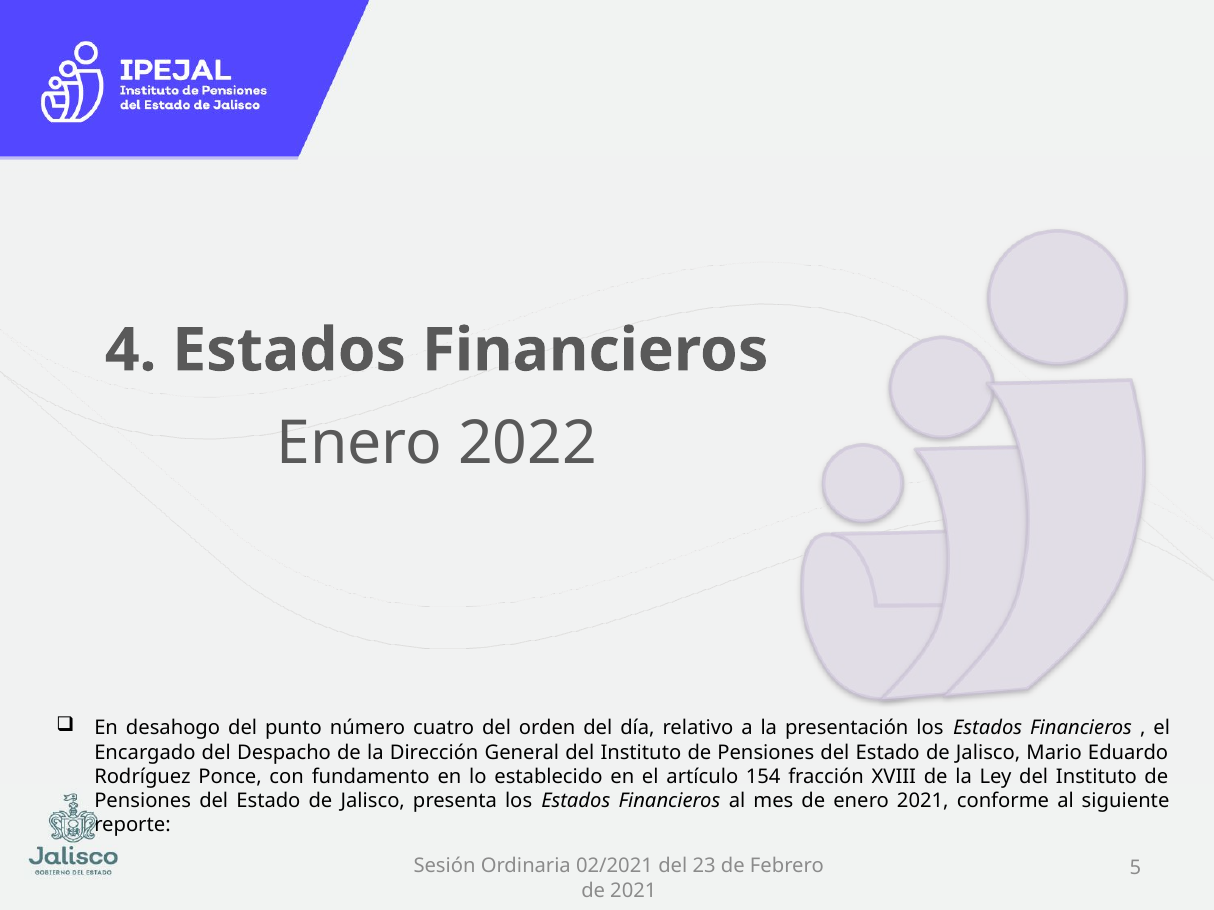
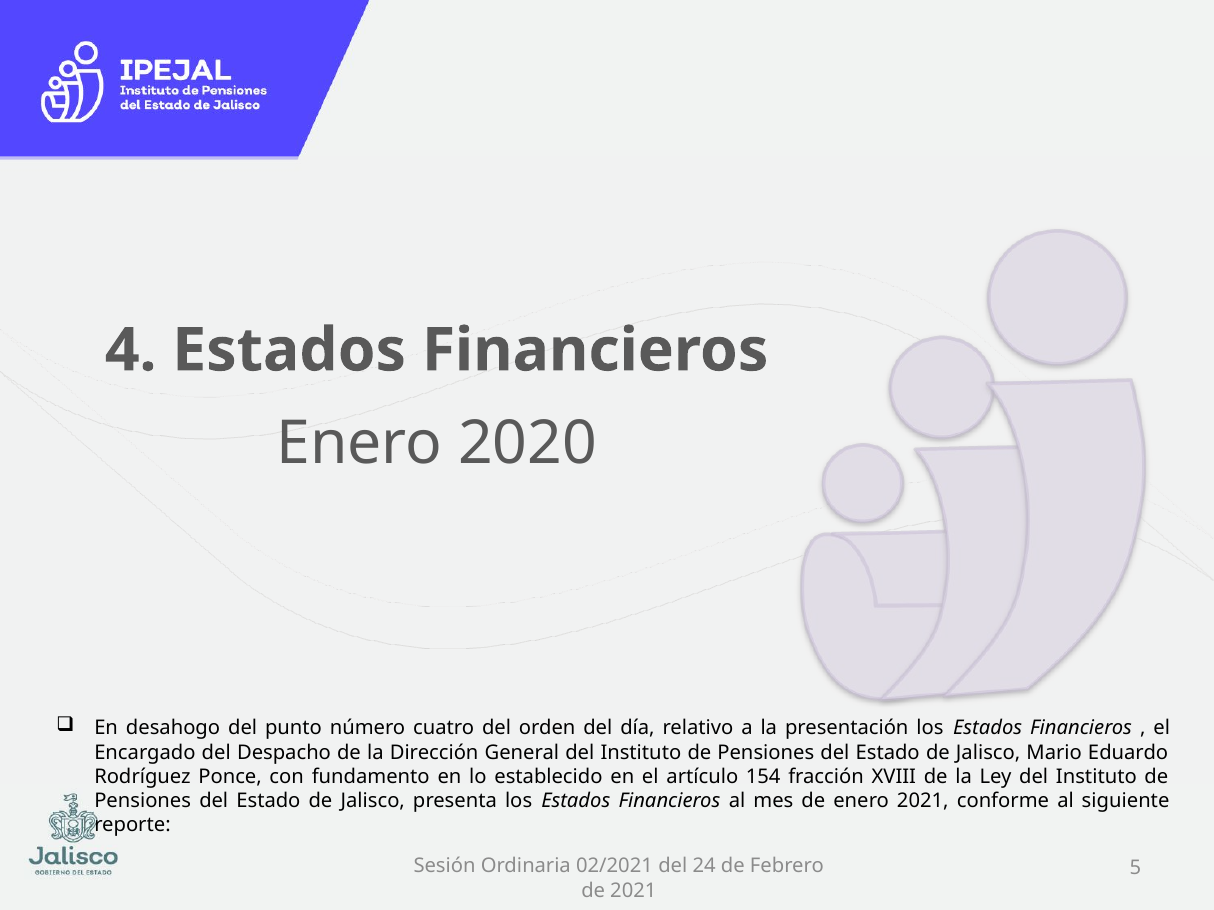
2022: 2022 -> 2020 (527, 444)
23: 23 -> 24 (704, 867)
